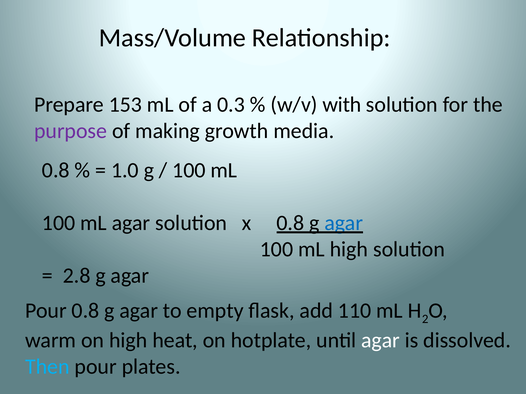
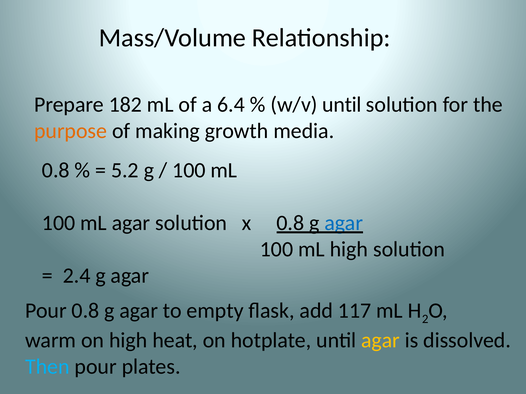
153: 153 -> 182 (125, 105)
0.3: 0.3 -> 6.4 (231, 105)
w/v with: with -> until (342, 105)
purpose colour: purple -> orange (71, 131)
1.0: 1.0 -> 5.2 (125, 171)
2.8: 2.8 -> 2.4 (77, 276)
110: 110 -> 117 (355, 311)
agar colour: white -> yellow (381, 341)
